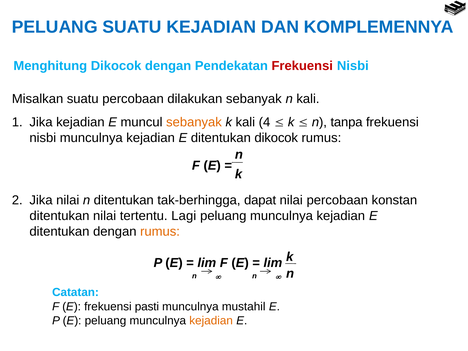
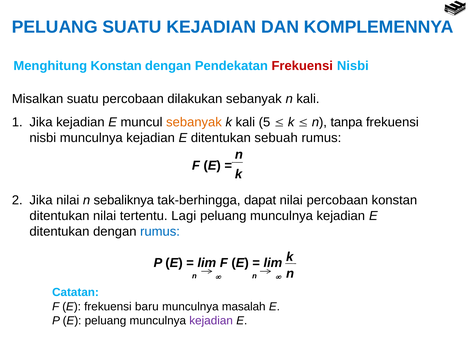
Menghitung Dikocok: Dikocok -> Konstan (116, 66)
4: 4 -> 5 (265, 122)
ditentukan dikocok: dikocok -> sebuah (276, 138)
n ditentukan: ditentukan -> sebaliknya (124, 200)
rumus colour: orange -> blue (160, 231)
pasti: pasti -> baru (147, 307)
mustahil: mustahil -> masalah (244, 307)
kejadian colour: orange -> purple (211, 321)
